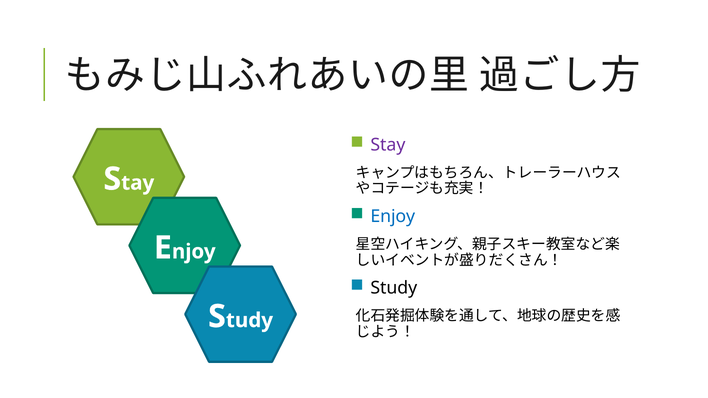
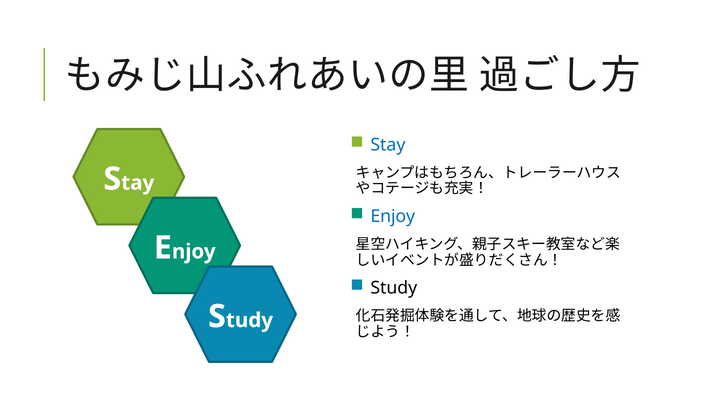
Stay colour: purple -> blue (388, 145)
